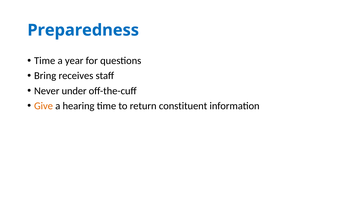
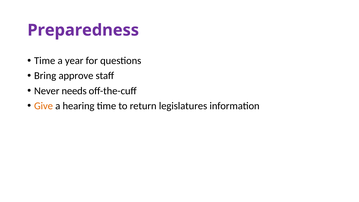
Preparedness colour: blue -> purple (83, 30)
receives: receives -> approve (76, 76)
under: under -> needs (74, 91)
constituent: constituent -> legislatures (183, 106)
